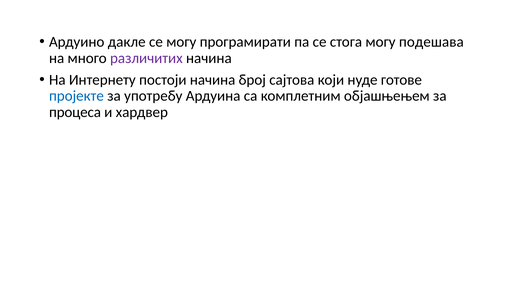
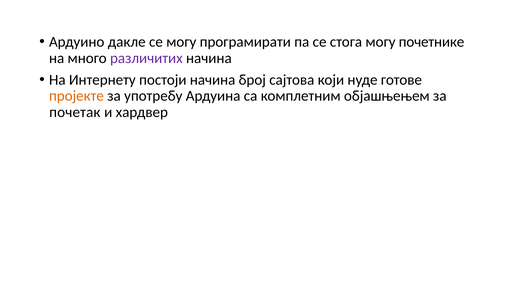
подешава: подешава -> почетнике (431, 42)
пројекте colour: blue -> orange (76, 96)
процеса: процеса -> почетак (75, 112)
